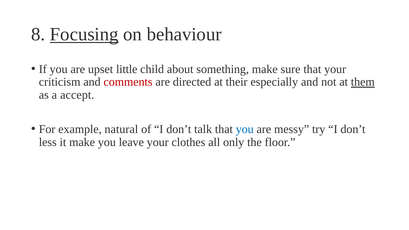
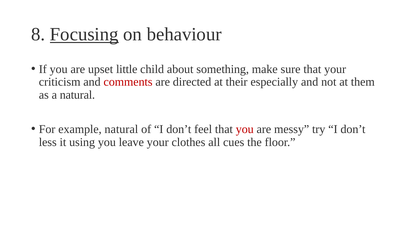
them underline: present -> none (363, 82)
a accept: accept -> natural (77, 95)
talk: talk -> feel (203, 129)
you colour: blue -> red (245, 129)
it make: make -> using (82, 142)
only: only -> cues (234, 142)
